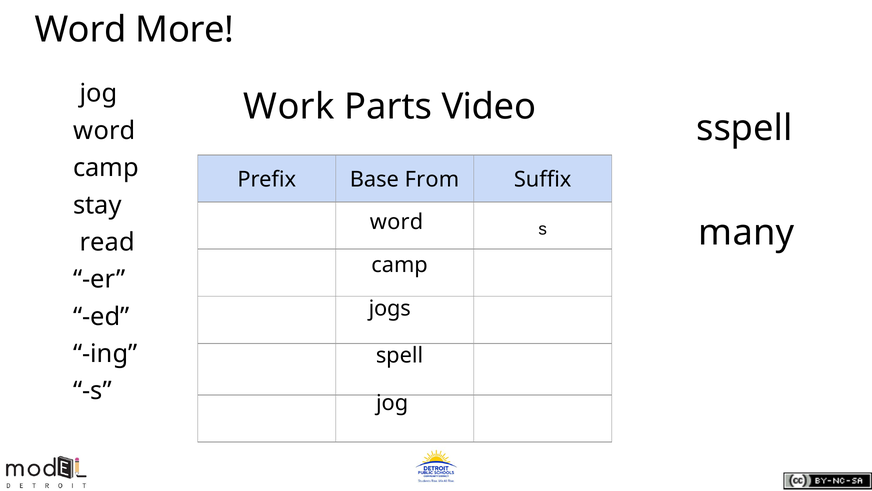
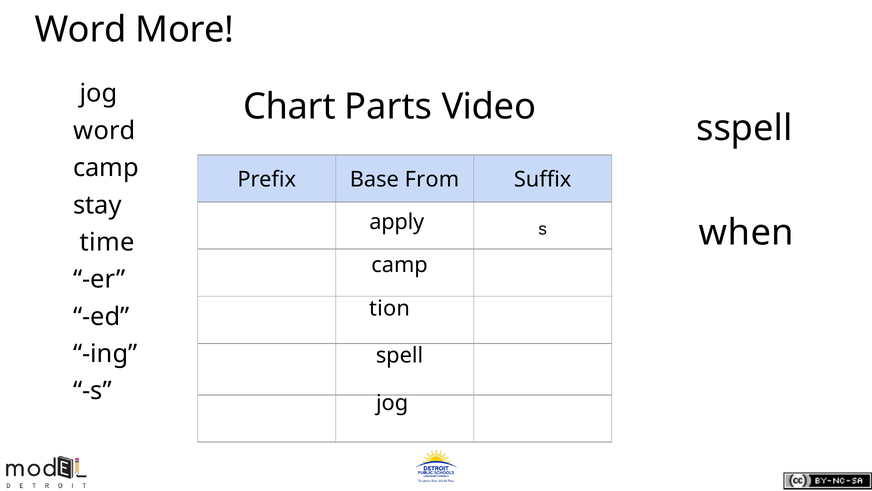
Work: Work -> Chart (289, 107)
word: word -> apply (397, 222)
many: many -> when (746, 232)
read: read -> time (107, 242)
jogs: jogs -> tion (389, 308)
